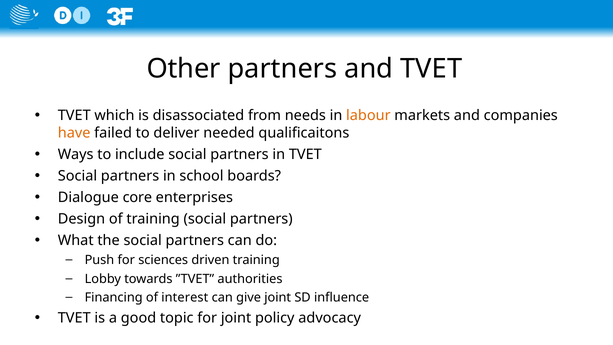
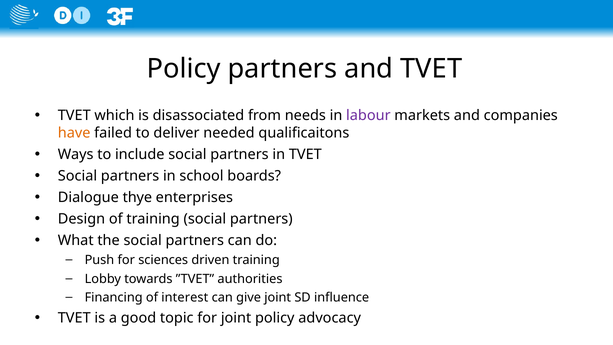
Other: Other -> Policy (184, 69)
labour colour: orange -> purple (368, 116)
core: core -> thye (137, 197)
